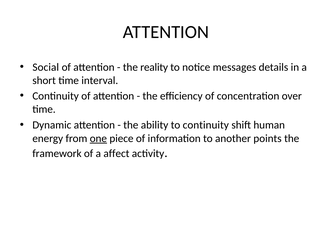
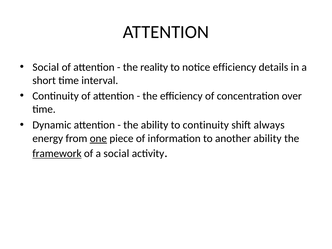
notice messages: messages -> efficiency (234, 67)
human: human -> always (269, 125)
another points: points -> ability (267, 138)
framework underline: none -> present (57, 153)
a affect: affect -> social (116, 153)
